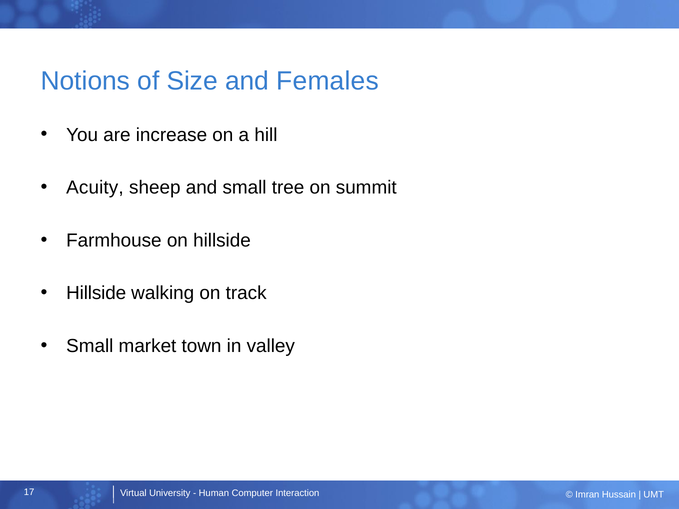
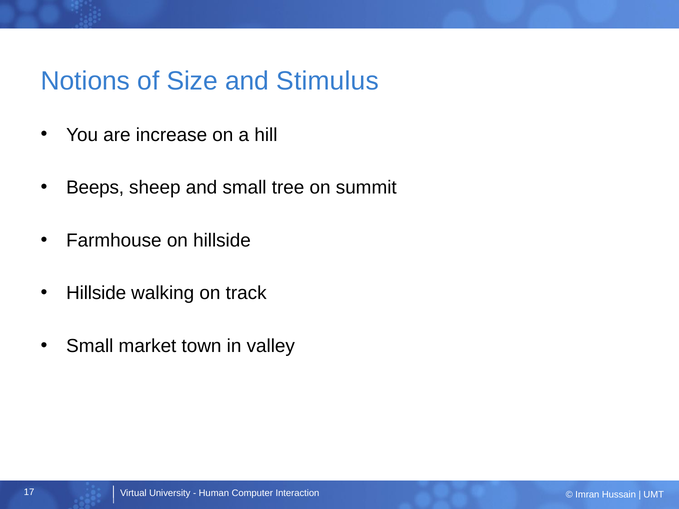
Females: Females -> Stimulus (328, 81)
Acuity: Acuity -> Beeps (95, 188)
